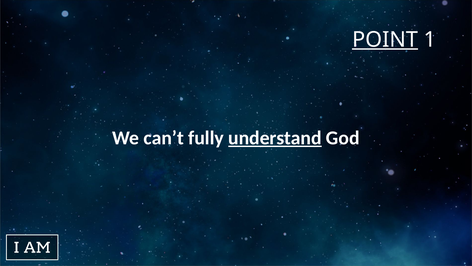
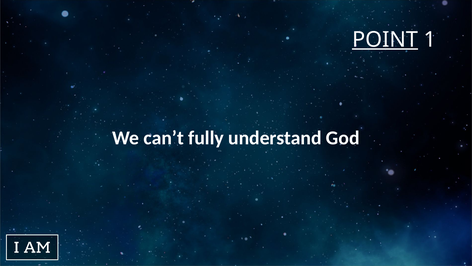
understand underline: present -> none (275, 138)
